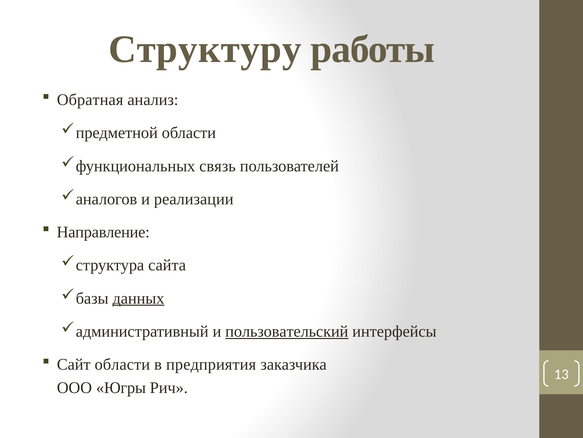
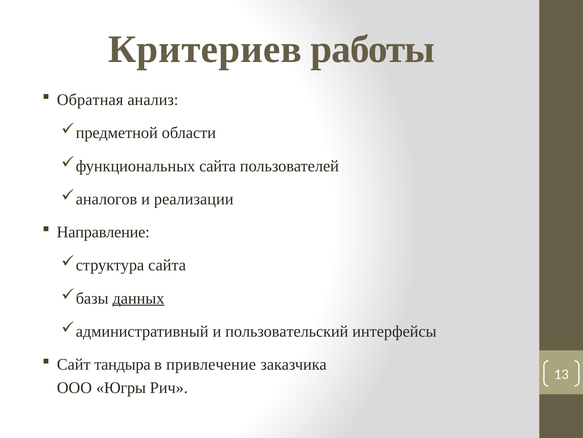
Структуру: Структуру -> Критериев (205, 49)
связь: связь -> сайта (218, 166)
пользовательский underline: present -> none (287, 331)
Сайт области: области -> тандыра (122, 364)
предприятия: предприятия -> привлечение (211, 364)
